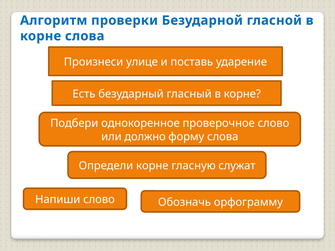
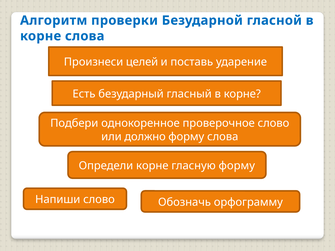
улице: улице -> целей (142, 62)
гласную служат: служат -> форму (237, 166)
